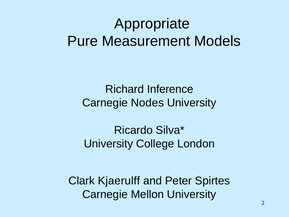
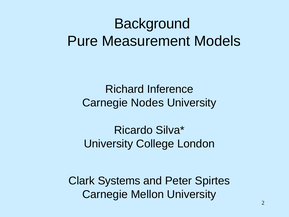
Appropriate: Appropriate -> Background (152, 24)
Kjaerulff: Kjaerulff -> Systems (119, 181)
